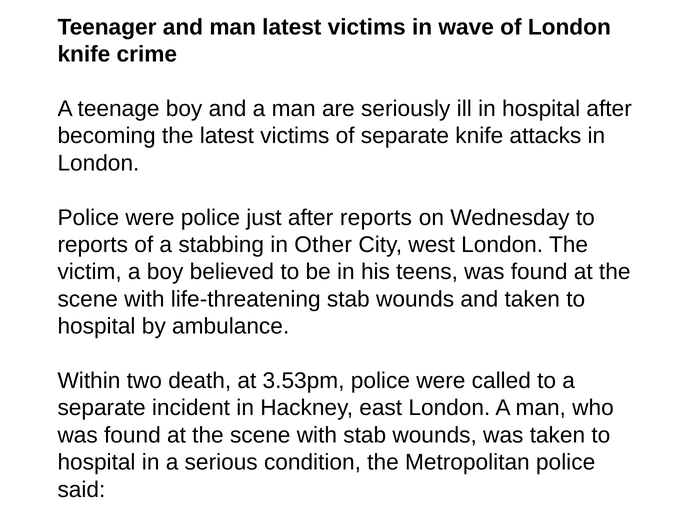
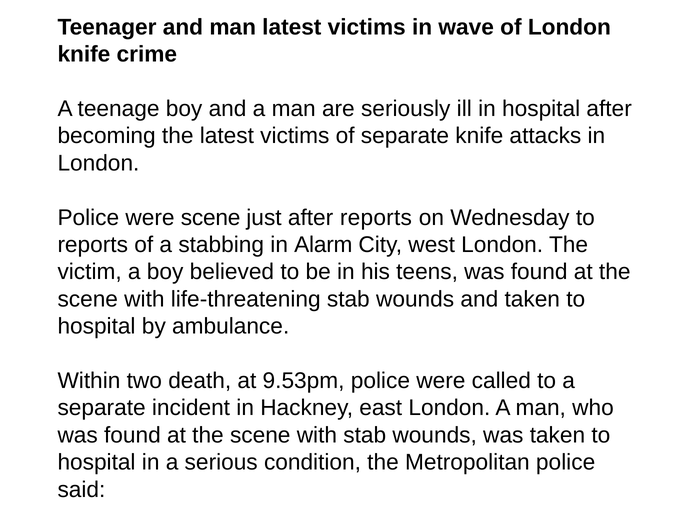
were police: police -> scene (211, 218)
Other: Other -> Alarm (323, 245)
3.53pm: 3.53pm -> 9.53pm (304, 381)
